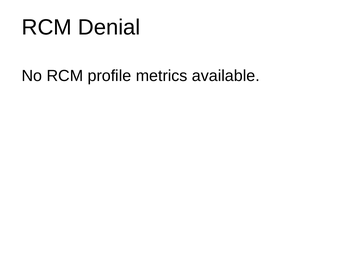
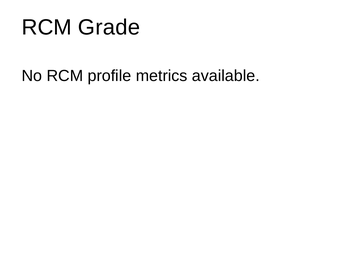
Denial: Denial -> Grade (109, 27)
